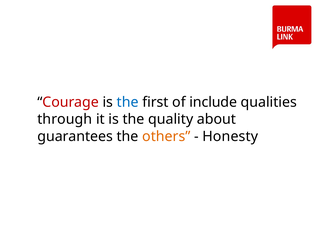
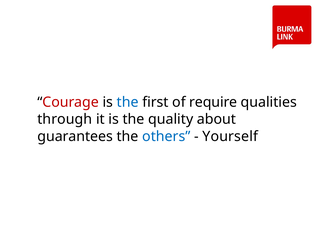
include: include -> require (213, 102)
others colour: orange -> blue (166, 136)
Honesty: Honesty -> Yourself (230, 136)
